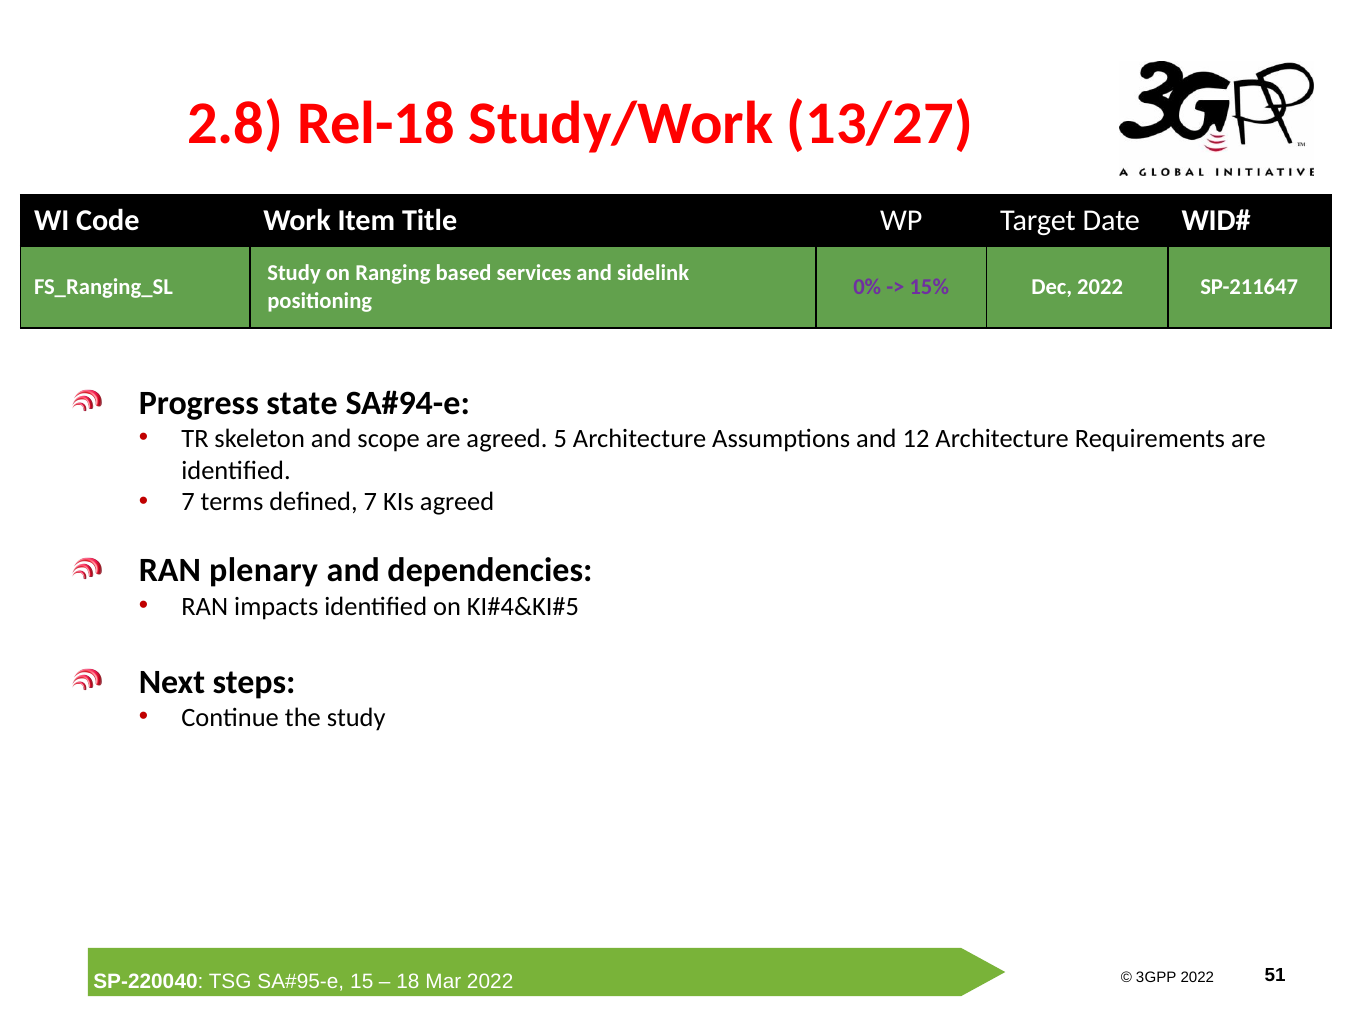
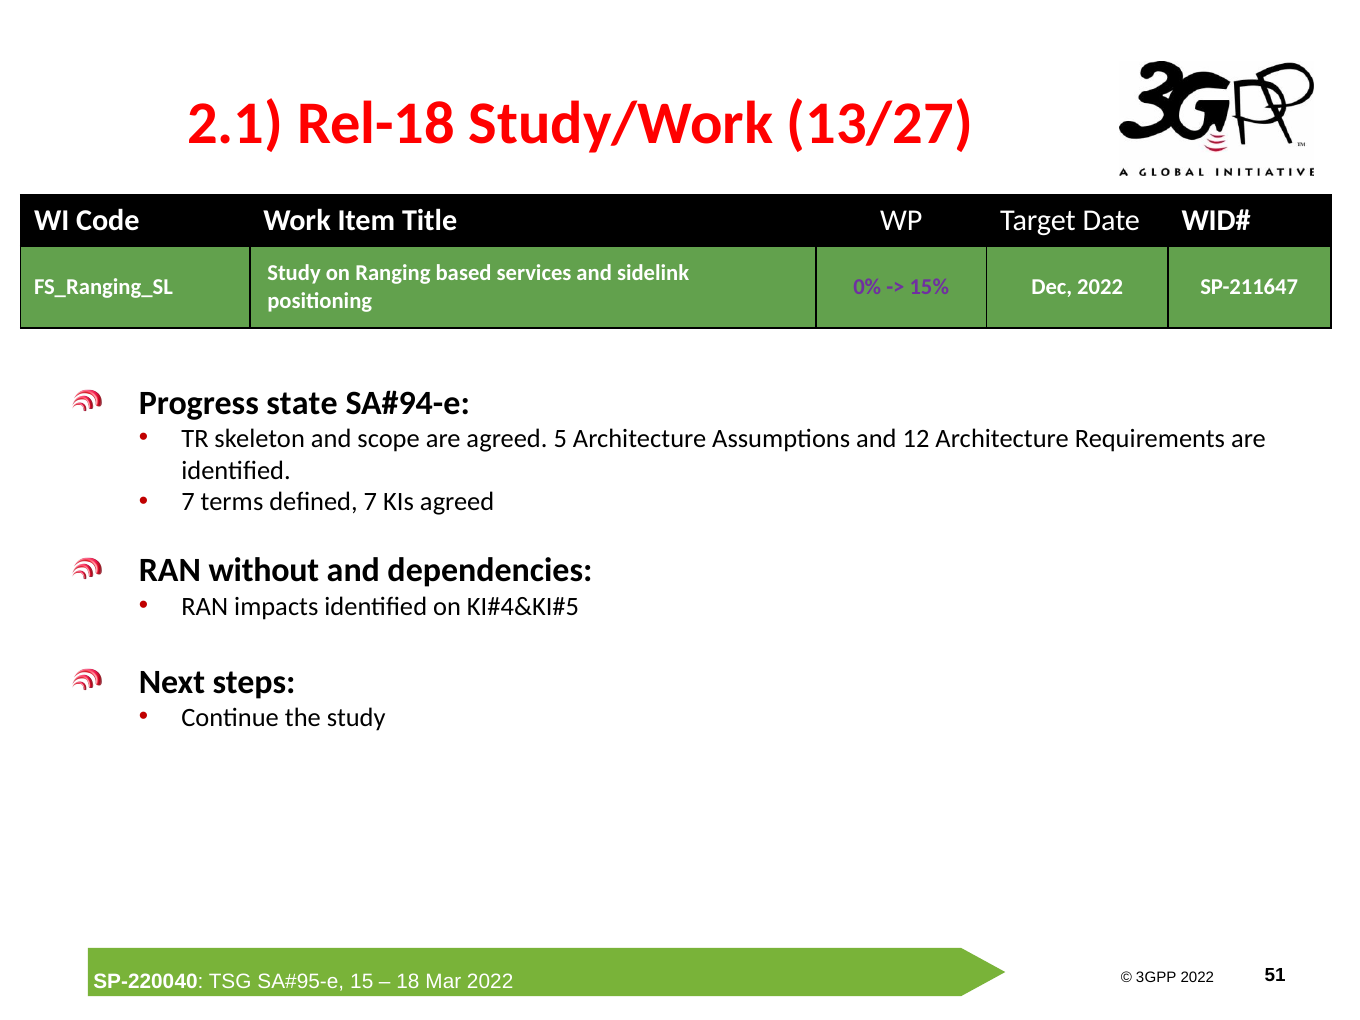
2.8: 2.8 -> 2.1 (235, 123)
plenary: plenary -> without (264, 571)
